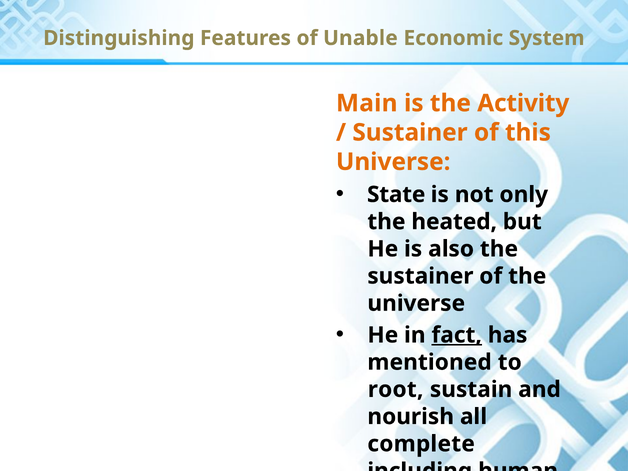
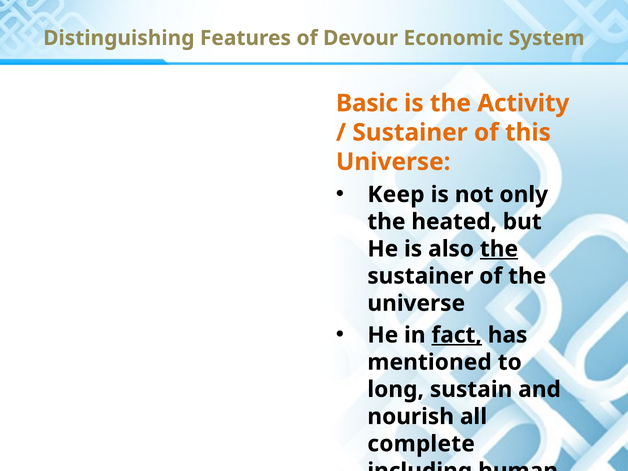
Unable: Unable -> Devour (361, 38)
Main: Main -> Basic (367, 103)
State: State -> Keep (396, 195)
the underline: none -> present (499, 249)
root: root -> long (396, 389)
